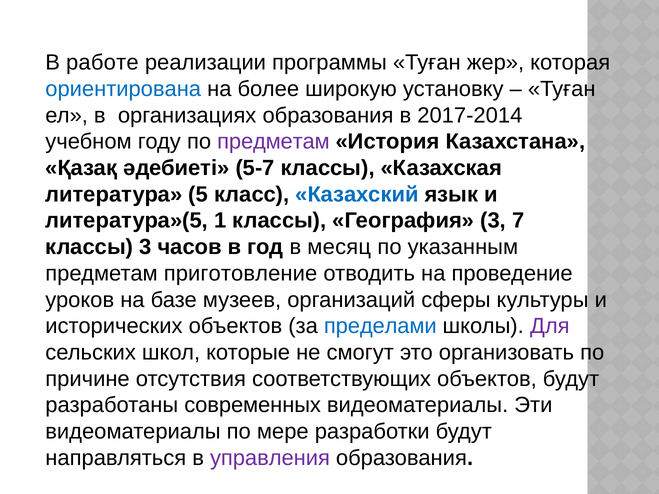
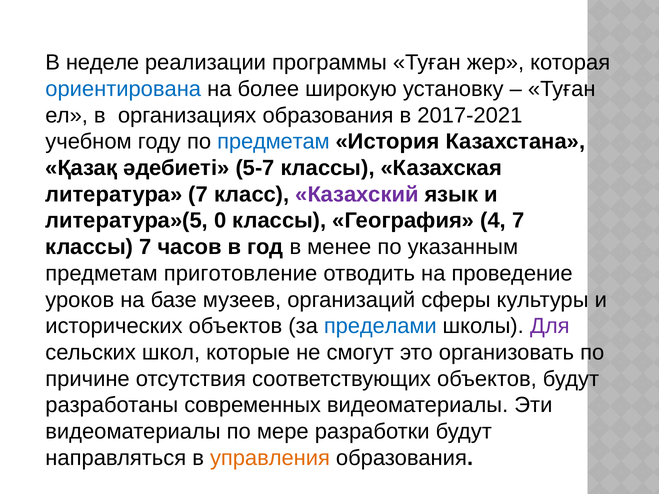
работе: работе -> неделе (103, 63)
2017-2014: 2017-2014 -> 2017-2021 (470, 115)
предметам colour: purple -> blue (273, 142)
литература 5: 5 -> 7 (198, 194)
Казахский colour: blue -> purple (357, 194)
1: 1 -> 0 (220, 221)
География 3: 3 -> 4 (493, 221)
классы 3: 3 -> 7 (145, 247)
месяц: месяц -> менее (339, 247)
управления colour: purple -> orange (270, 458)
